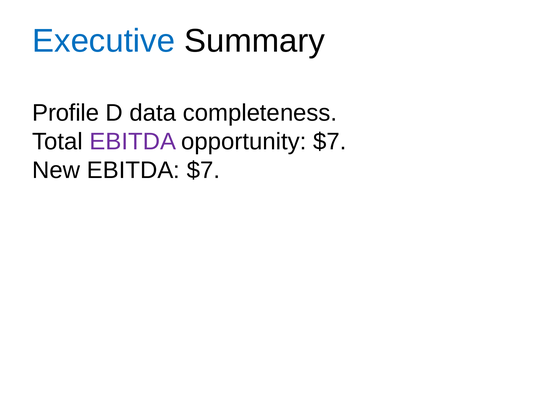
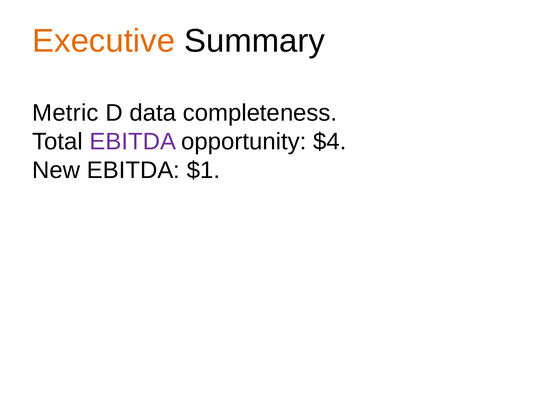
Executive colour: blue -> orange (104, 41)
Profile: Profile -> Metric (65, 113)
opportunity $7: $7 -> $4 (330, 142)
EBITDA $7: $7 -> $1 (203, 171)
